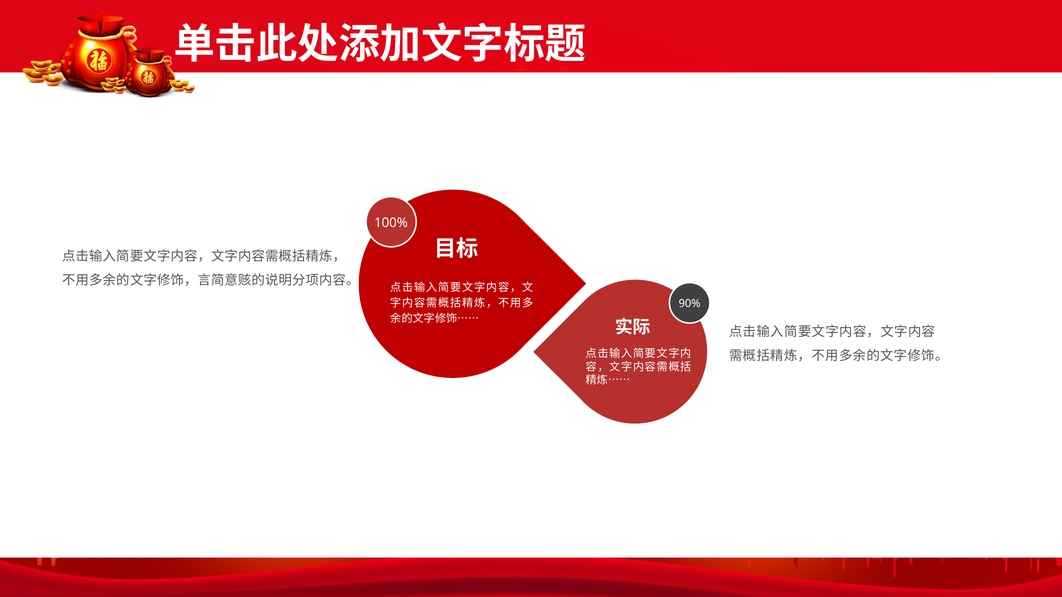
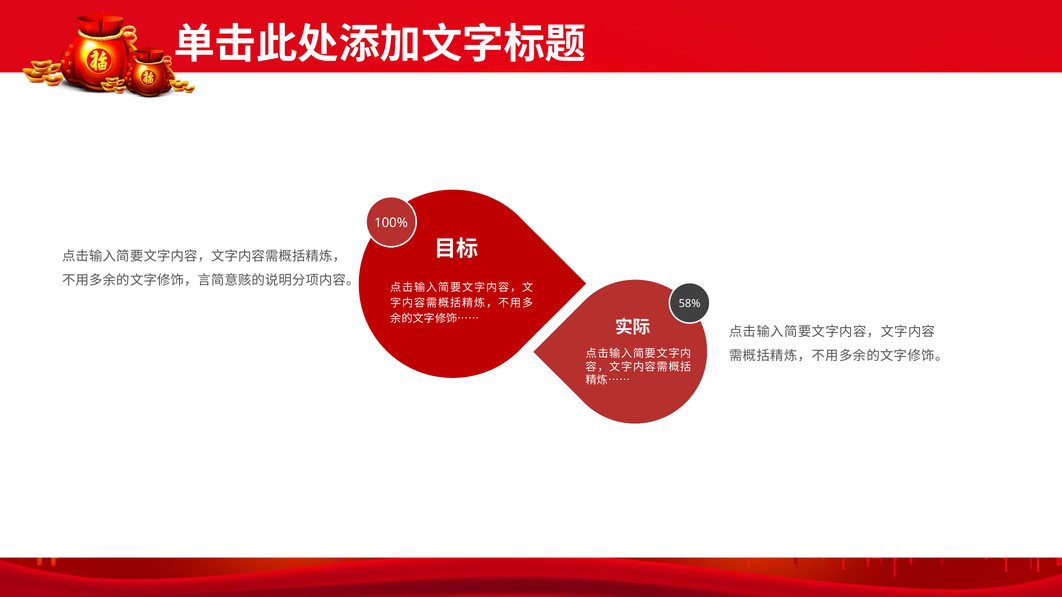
90%: 90% -> 58% (690, 304)
